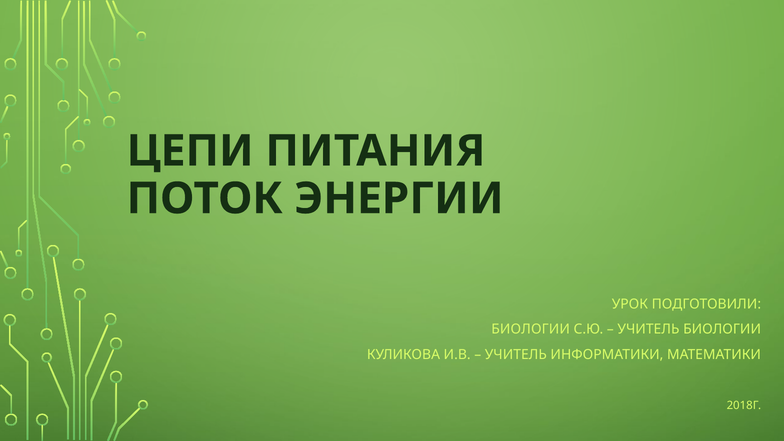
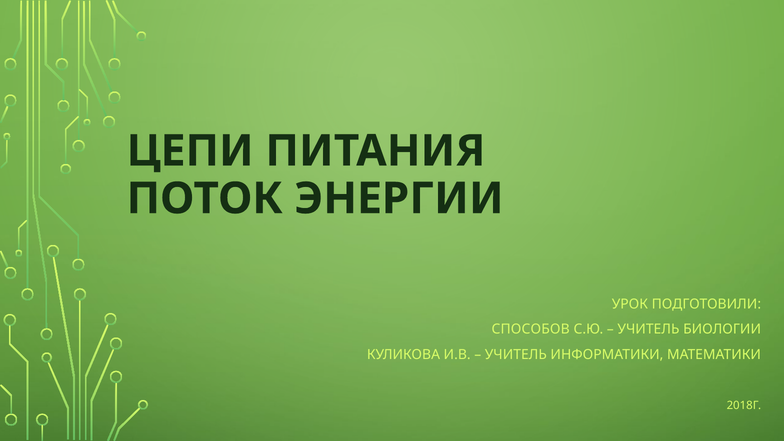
БИОЛОГИИ: БИОЛОГИИ -> СПОСОБОВ (531, 329)
